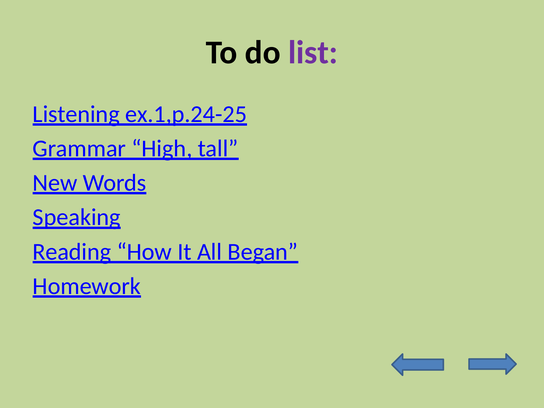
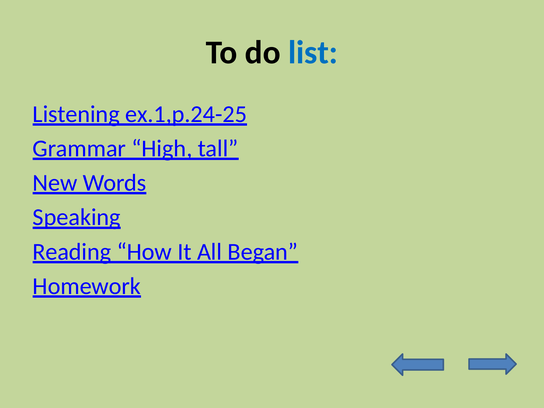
list colour: purple -> blue (313, 53)
